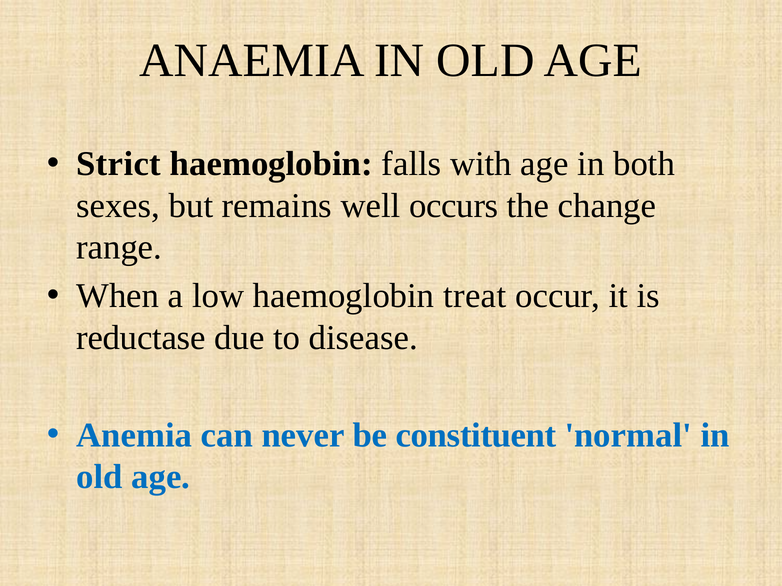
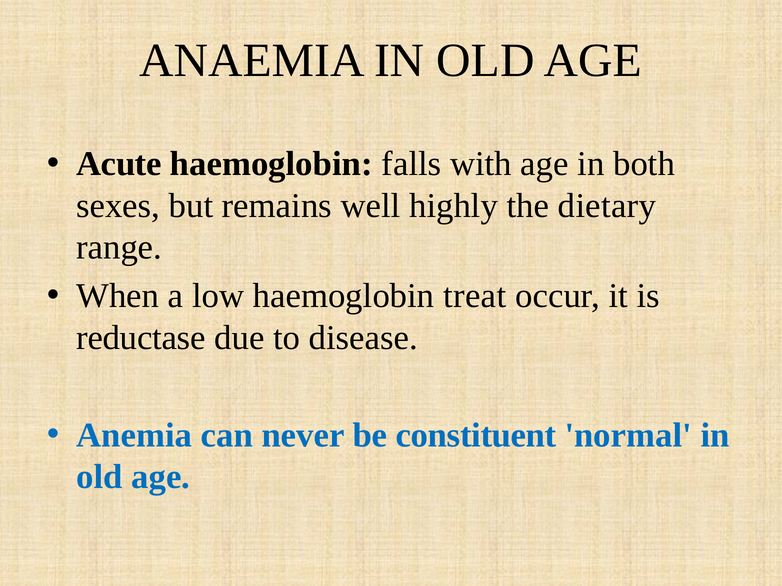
Strict: Strict -> Acute (119, 164)
occurs: occurs -> highly (454, 206)
change: change -> dietary (607, 206)
